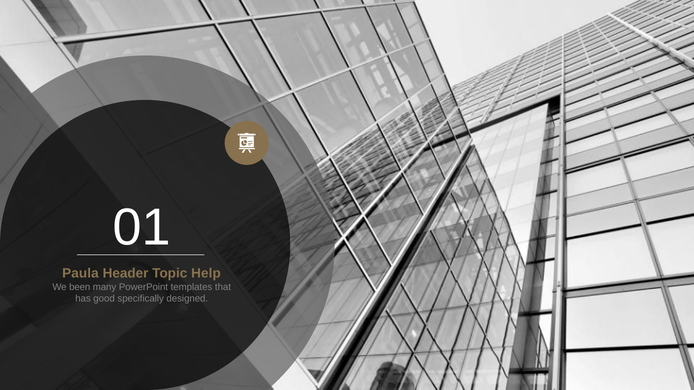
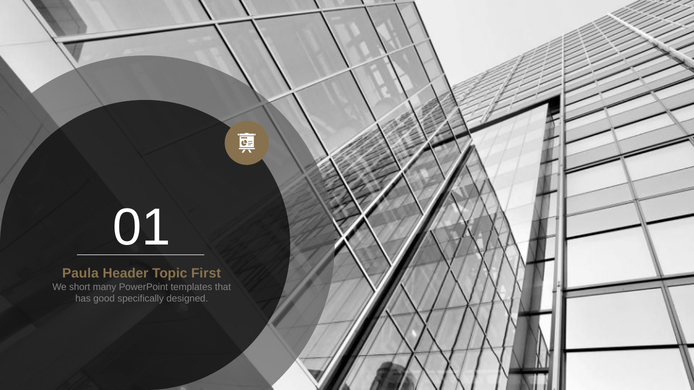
Help: Help -> First (206, 274)
been: been -> short (80, 287)
